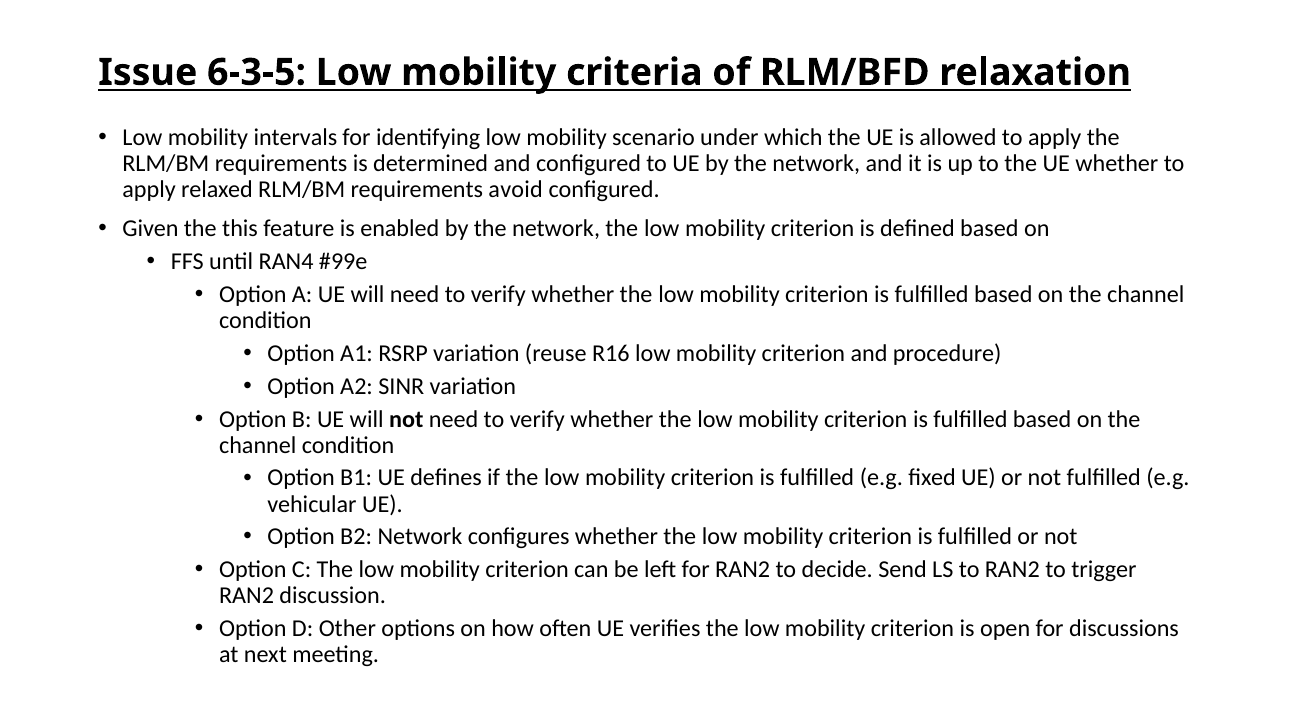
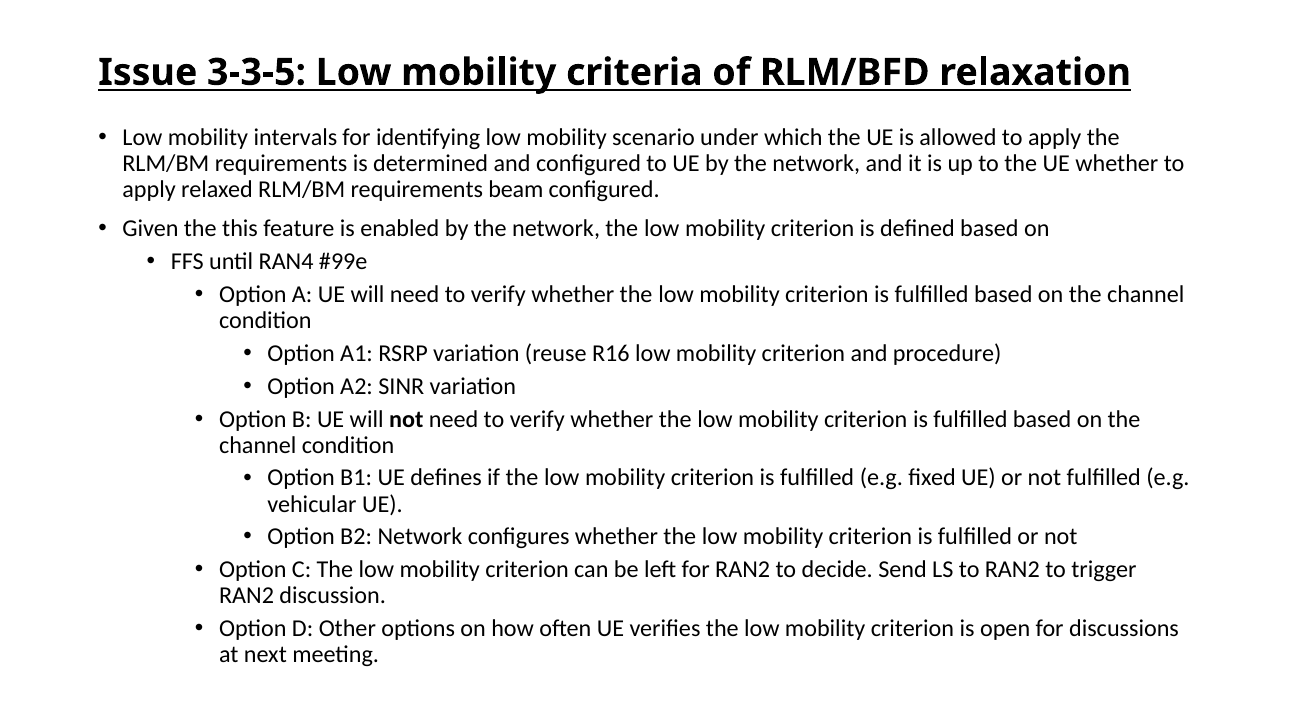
6-3-5: 6-3-5 -> 3-3-5 (257, 72)
avoid: avoid -> beam (516, 189)
